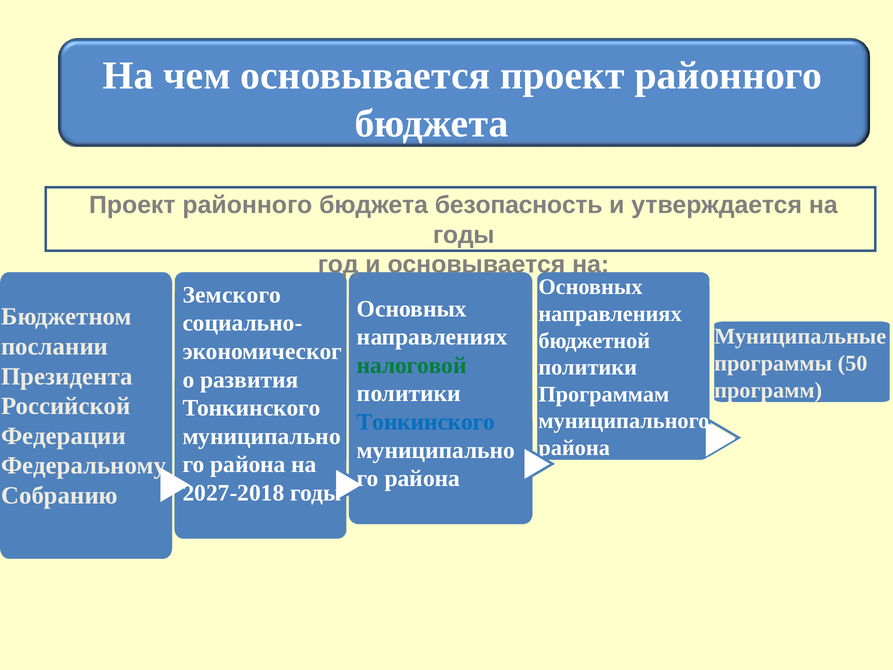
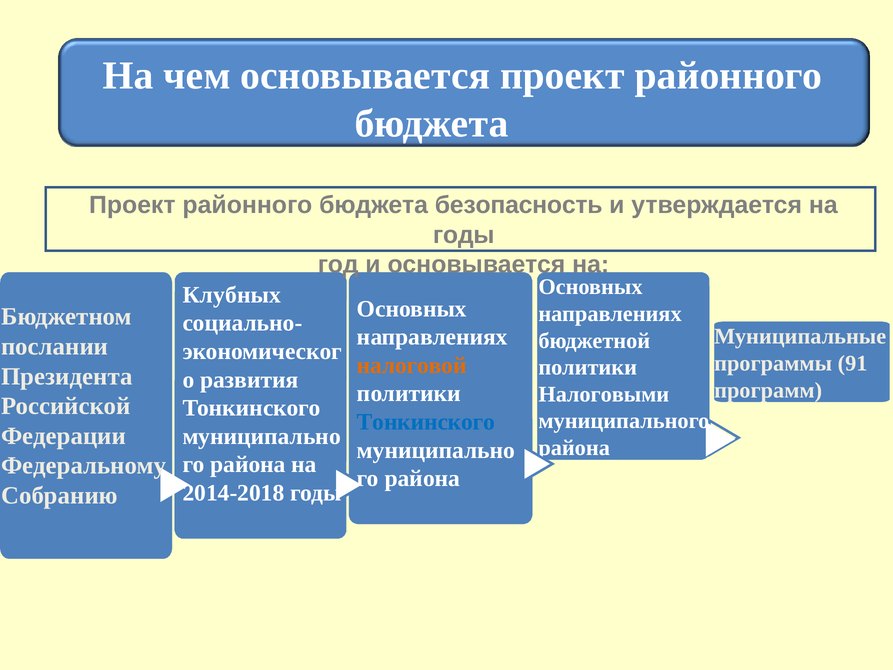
Земского: Земского -> Клубных (232, 295)
50: 50 -> 91 (853, 363)
налоговой colour: green -> orange (412, 365)
Программам: Программам -> Налоговыми (604, 394)
2027-2018: 2027-2018 -> 2014-2018 (233, 493)
